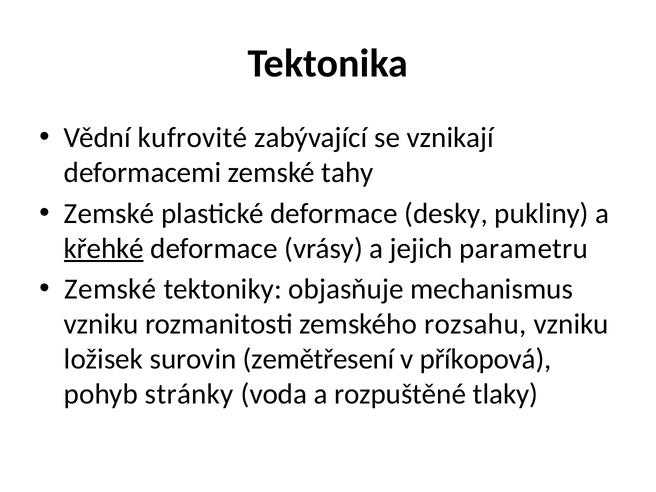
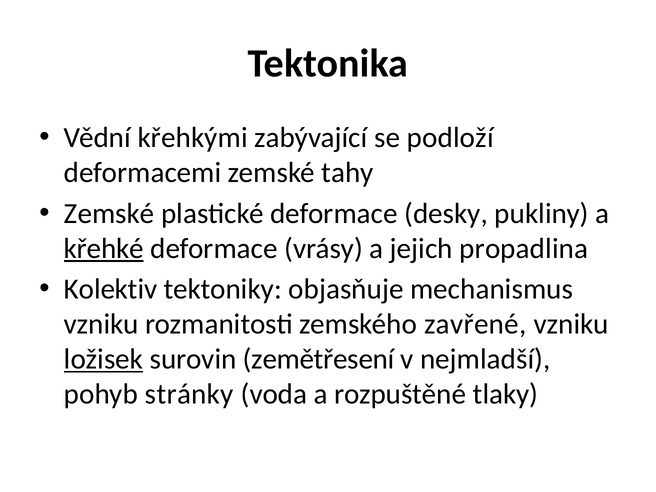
kufrovité: kufrovité -> křehkými (193, 138)
vznikají: vznikají -> podloží (450, 138)
parametru: parametru -> propadlina (524, 248)
Zemské: Zemské -> Kolektiv (111, 289)
rozsahu: rozsahu -> zavřené (475, 324)
ložisek underline: none -> present (104, 359)
příkopová: příkopová -> nejmladší (485, 359)
